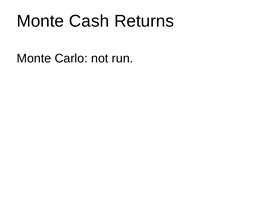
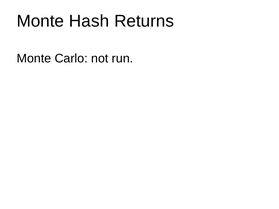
Cash: Cash -> Hash (89, 21)
